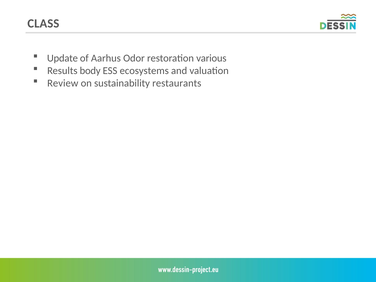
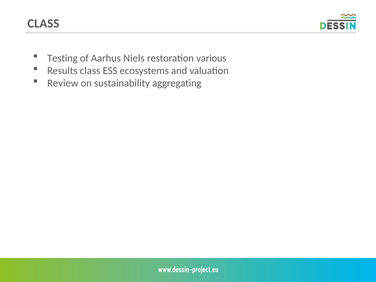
Update: Update -> Testing (62, 58)
Odor: Odor -> Niels (134, 58)
Results body: body -> class (90, 71)
restaurants: restaurants -> aggregating (177, 83)
